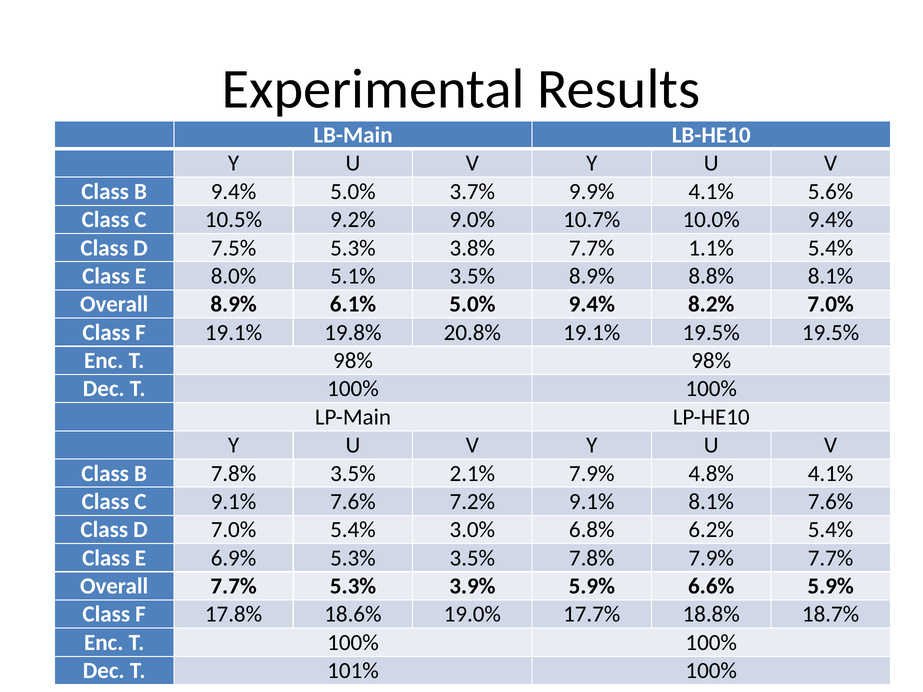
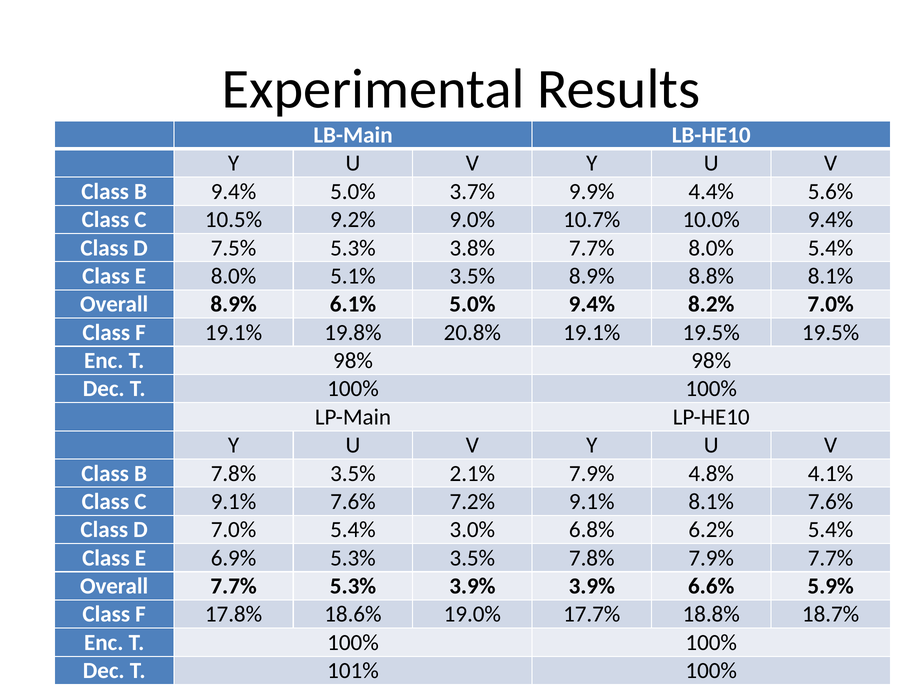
9.9% 4.1%: 4.1% -> 4.4% (711, 192)
7.7% 1.1%: 1.1% -> 8.0% (711, 248)
3.9% 5.9%: 5.9% -> 3.9% (592, 586)
